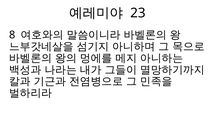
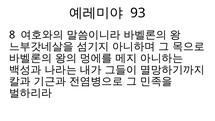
23: 23 -> 93 (138, 13)
